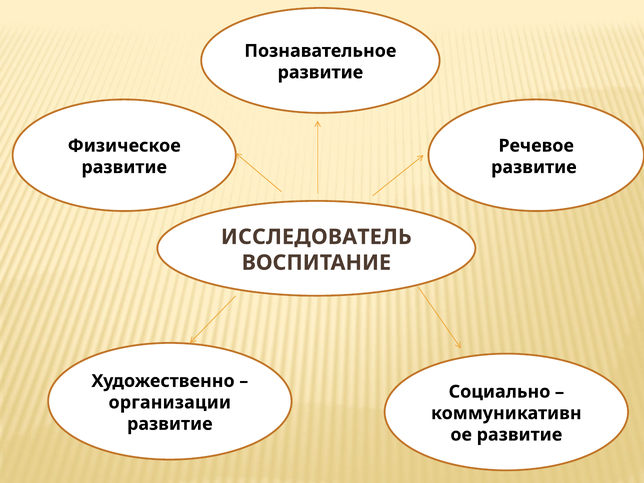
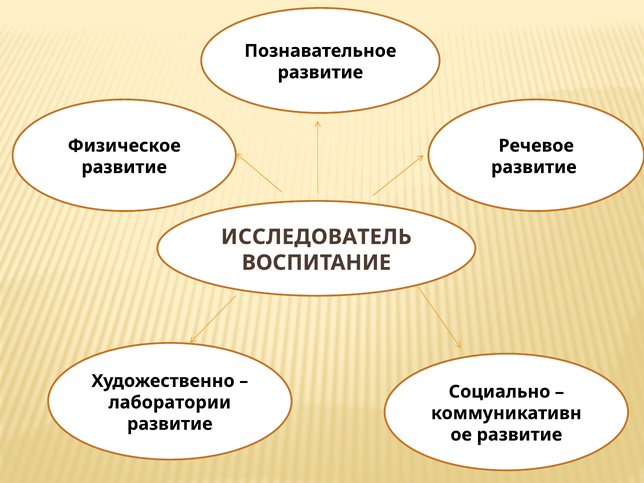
организации: организации -> лаборатории (170, 402)
